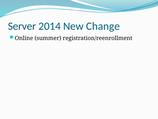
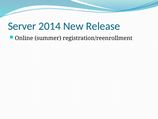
Change: Change -> Release (103, 26)
